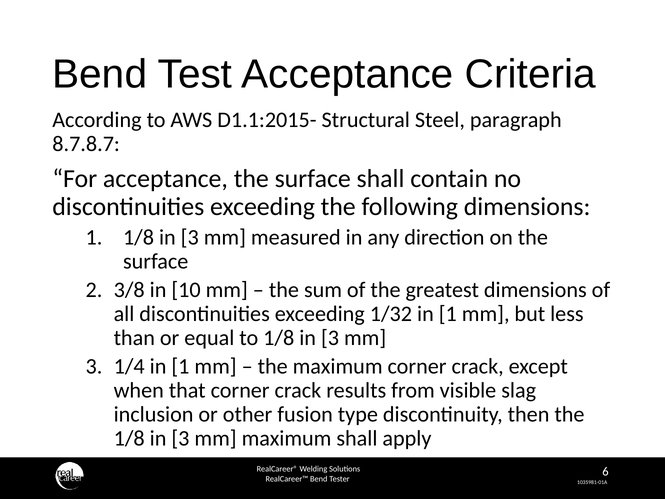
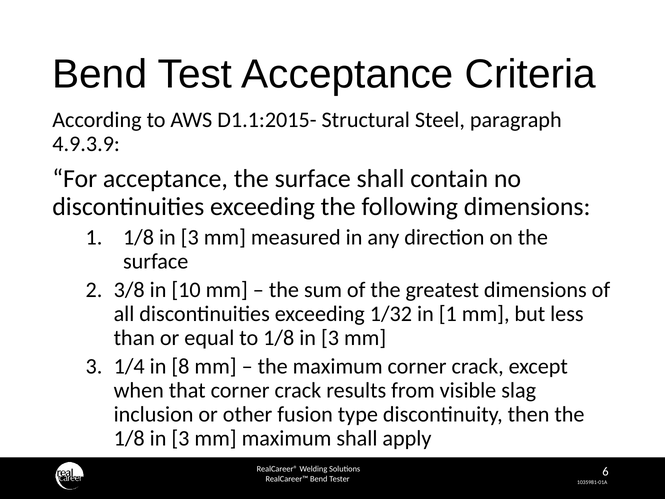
8.7.8.7: 8.7.8.7 -> 4.9.3.9 (86, 144)
1/4 in 1: 1 -> 8 (180, 366)
